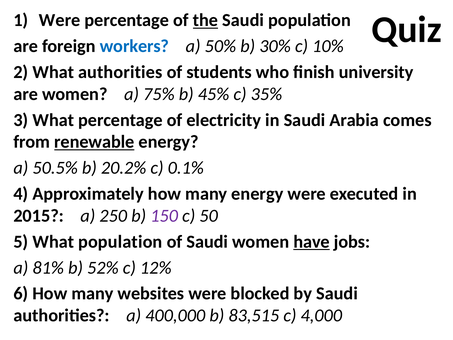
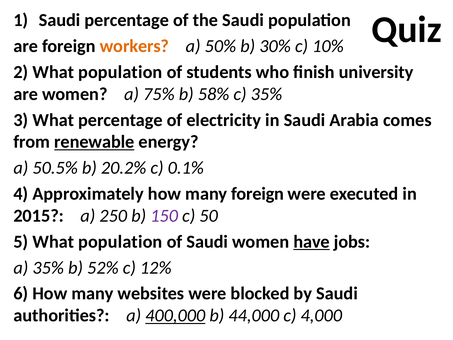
Were: Were -> Saudi (60, 20)
the underline: present -> none (205, 20)
workers colour: blue -> orange (134, 46)
2 What authorities: authorities -> population (120, 72)
45%: 45% -> 58% (214, 94)
many energy: energy -> foreign (258, 194)
a 81%: 81% -> 35% (48, 267)
400,000 underline: none -> present (175, 315)
83,515: 83,515 -> 44,000 (254, 315)
